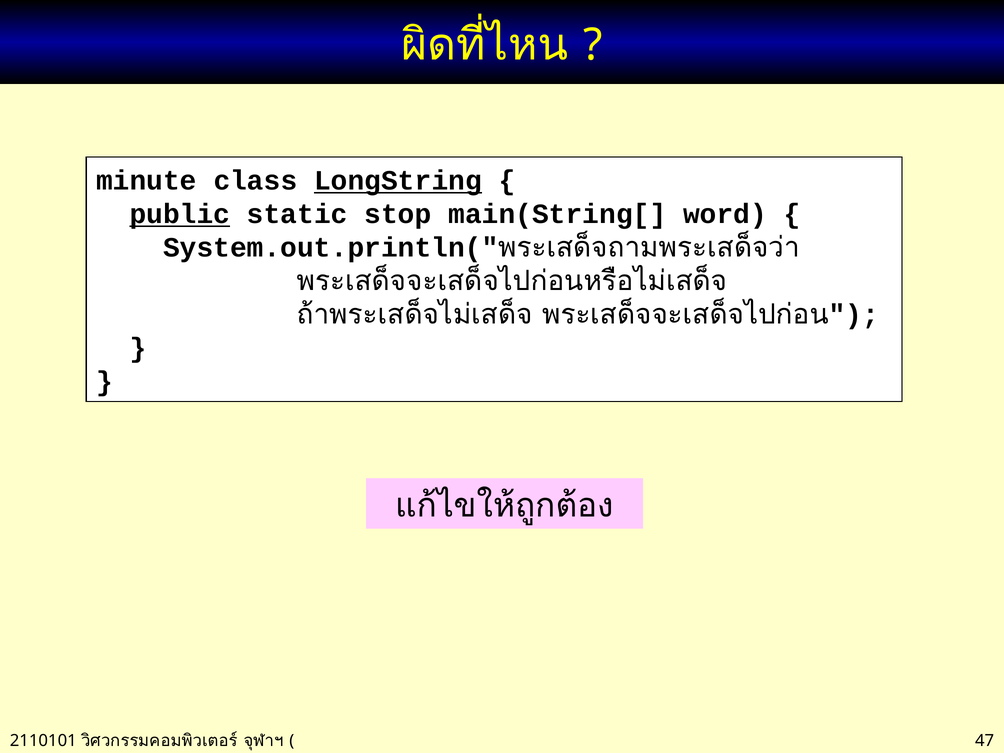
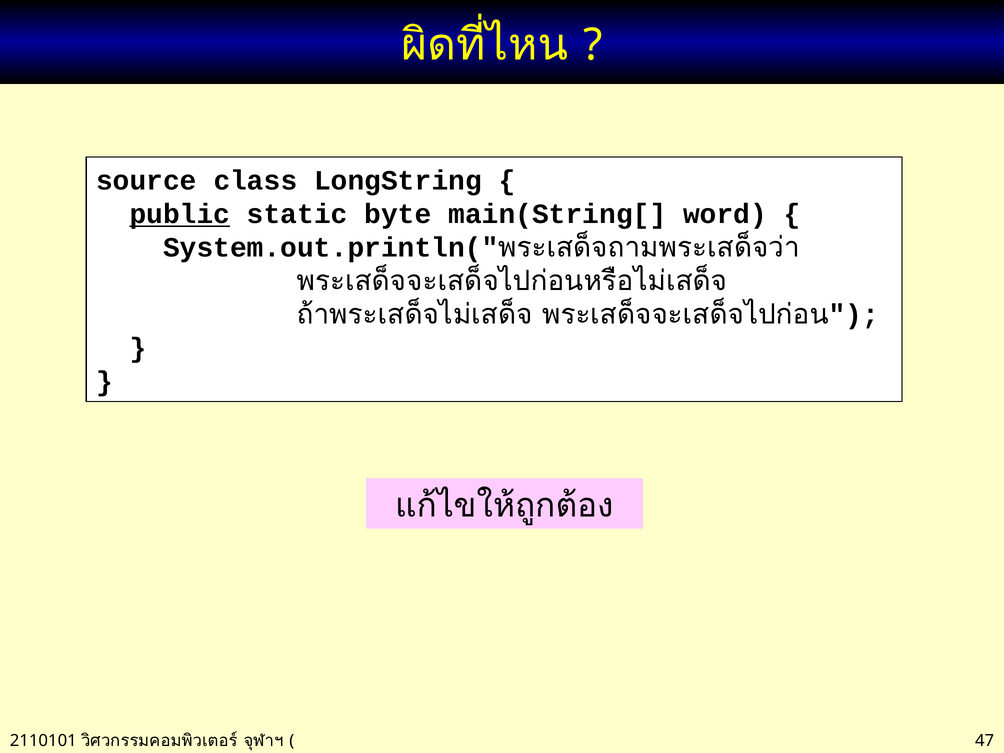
minute: minute -> source (146, 181)
LongString underline: present -> none (398, 181)
stop: stop -> byte (398, 214)
